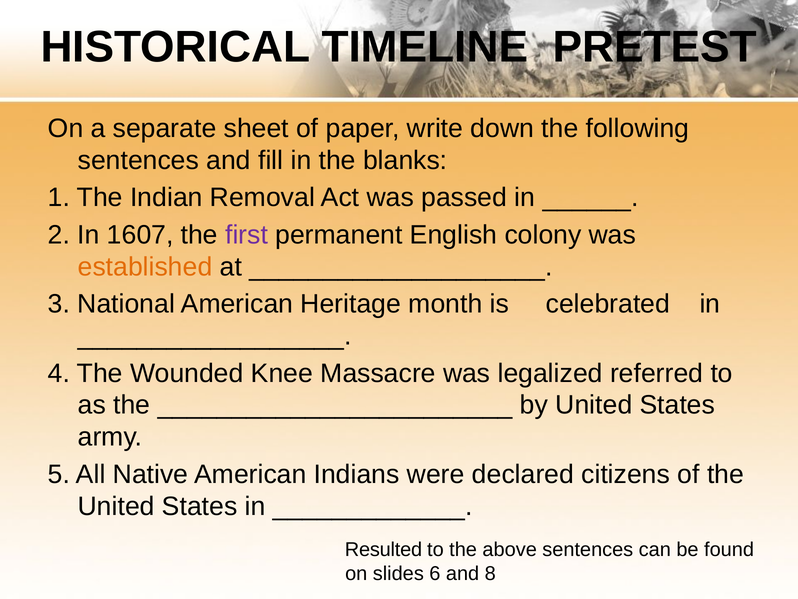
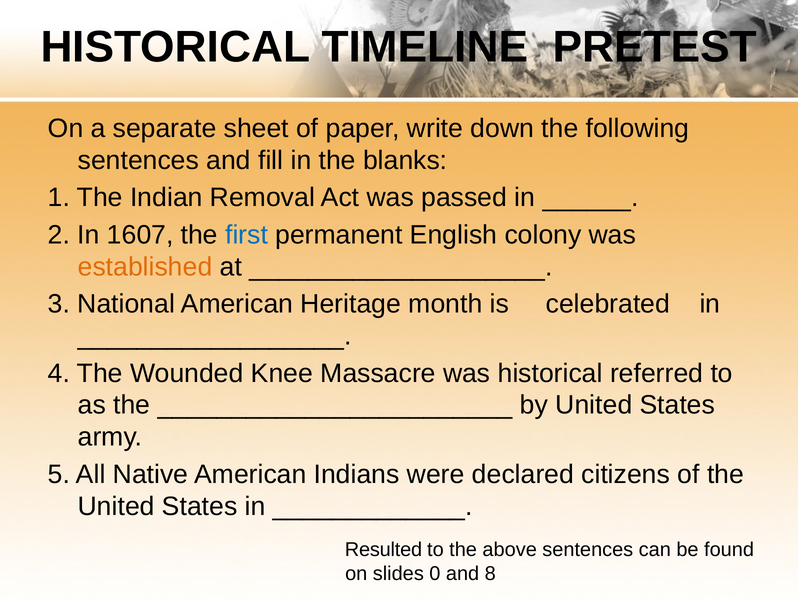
first colour: purple -> blue (247, 235)
was legalized: legalized -> historical (550, 373)
6: 6 -> 0 (435, 573)
